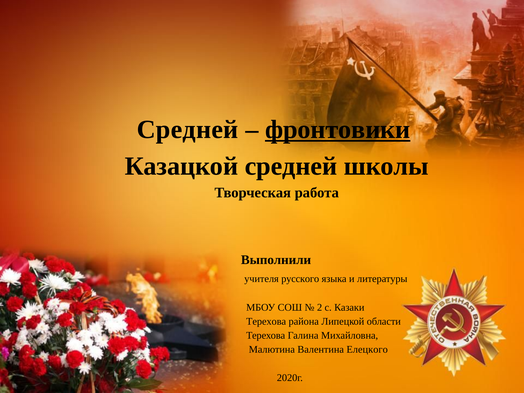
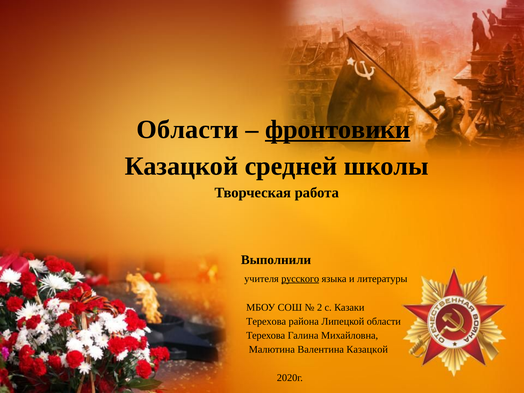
Средней: Средней -> Области (188, 130)
русского underline: none -> present (300, 279)
Валентина Елецкого: Елецкого -> Казацкой (367, 350)
